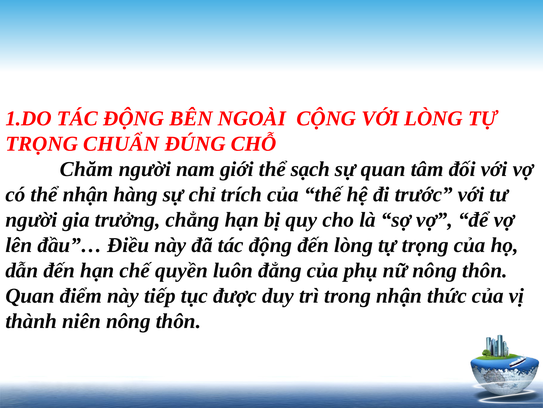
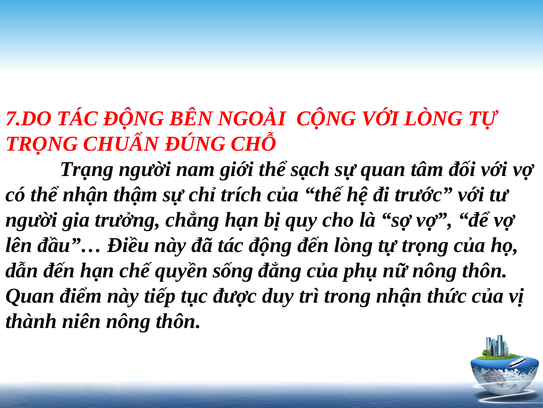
1.DO: 1.DO -> 7.DO (29, 118)
Chăm: Chăm -> Trạng (87, 169)
hàng: hàng -> thậm (136, 194)
luôn: luôn -> sống (233, 270)
